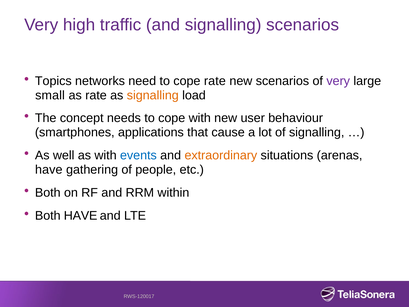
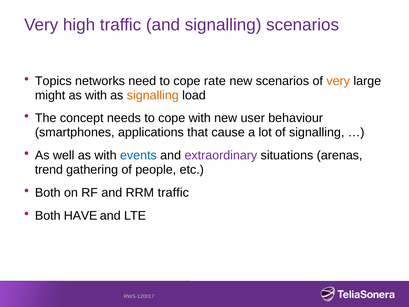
very colour: purple -> orange (338, 81)
small: small -> might (50, 95)
rate: rate -> with (96, 95)
extraordinary colour: orange -> purple (221, 155)
have: have -> trend (49, 170)
RRM within: within -> traffic (173, 193)
